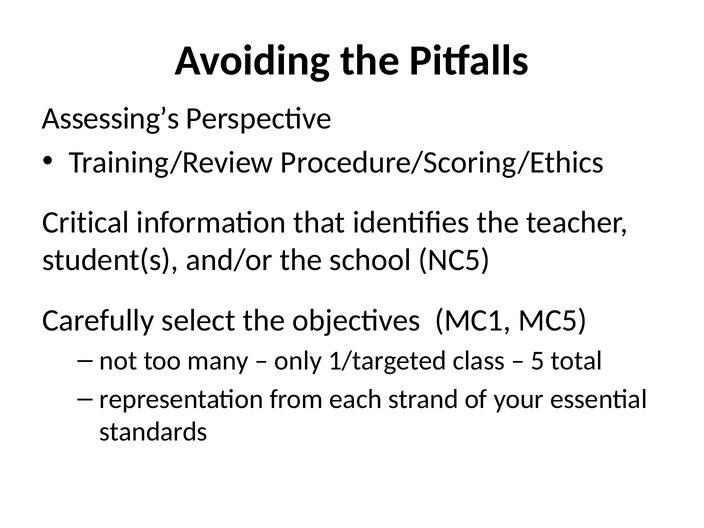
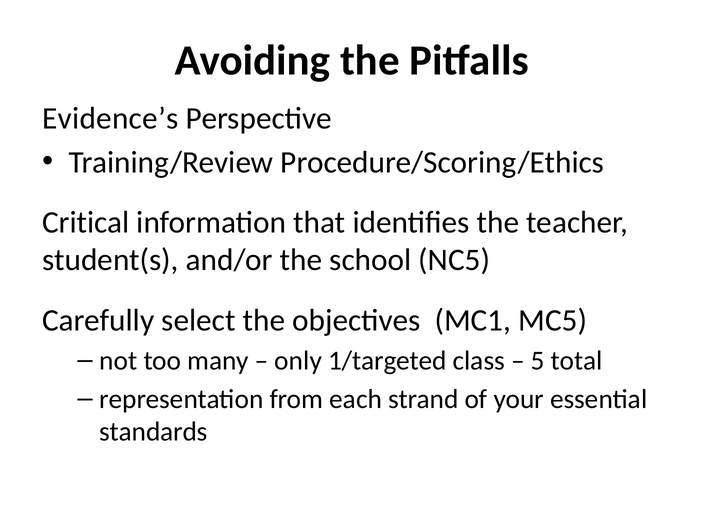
Assessing’s: Assessing’s -> Evidence’s (110, 118)
